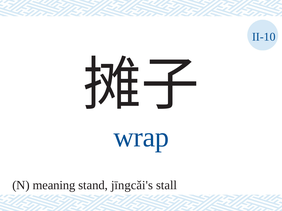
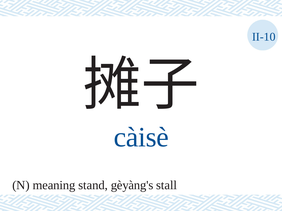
wrap: wrap -> càisè (141, 138)
jīngcǎi's: jīngcǎi's -> gèyàng's (132, 186)
